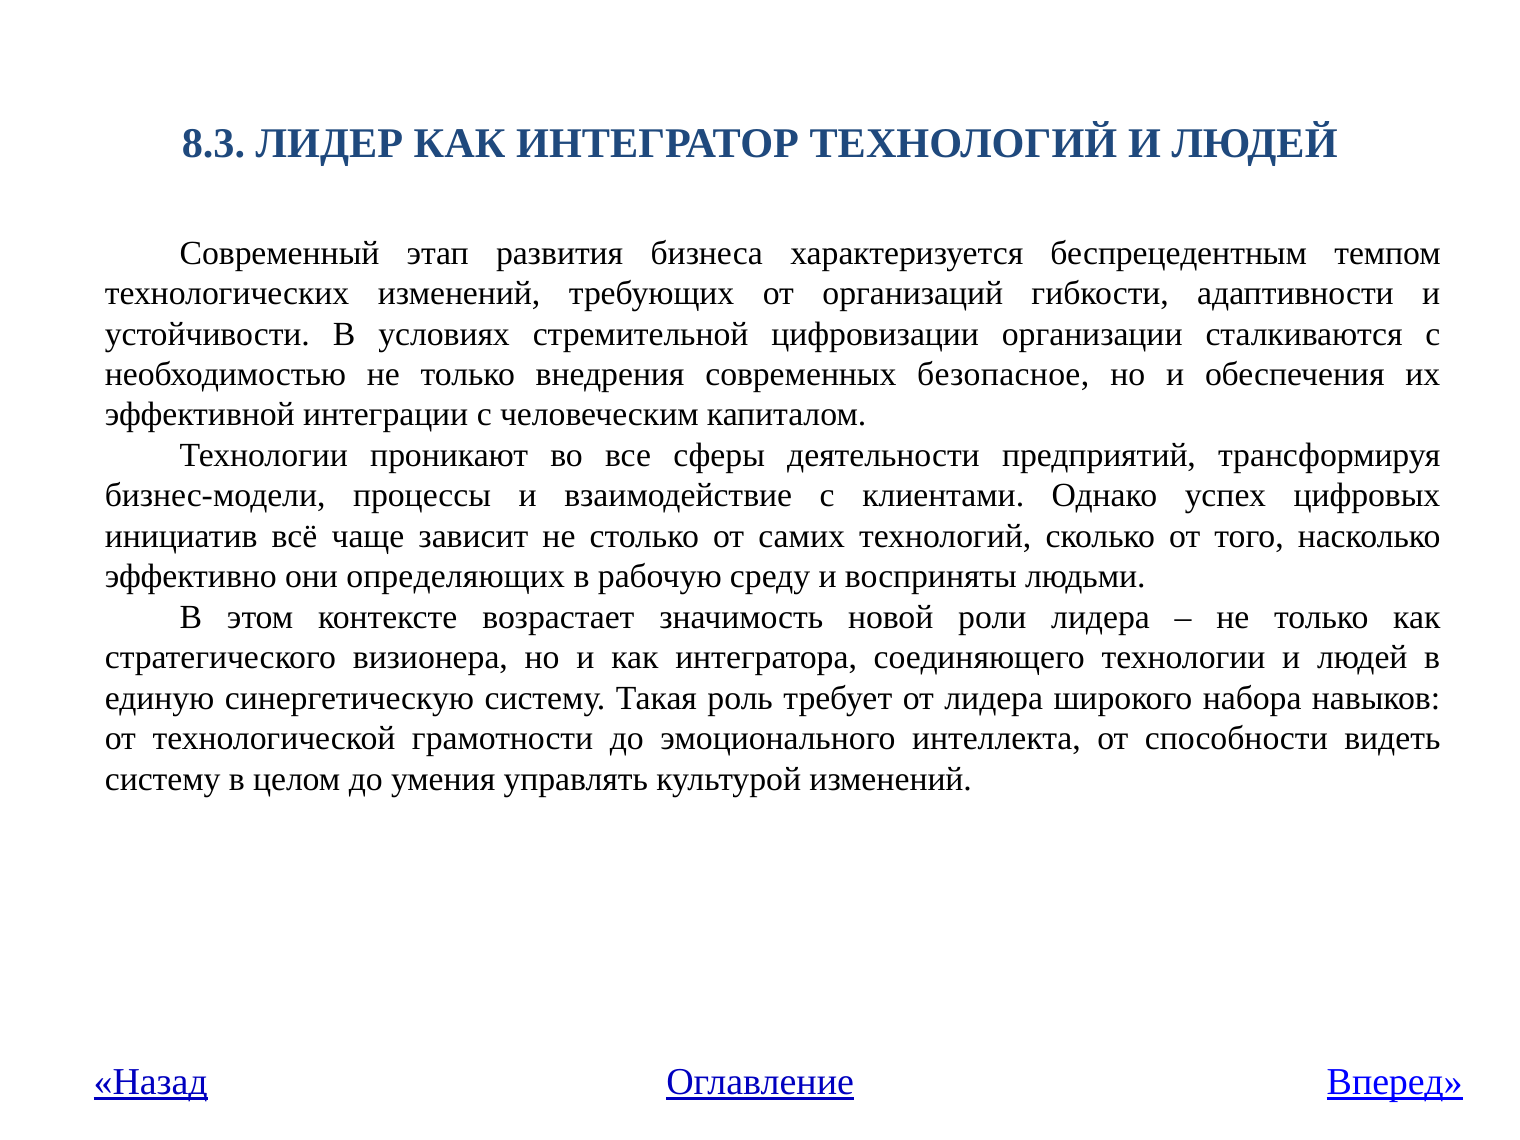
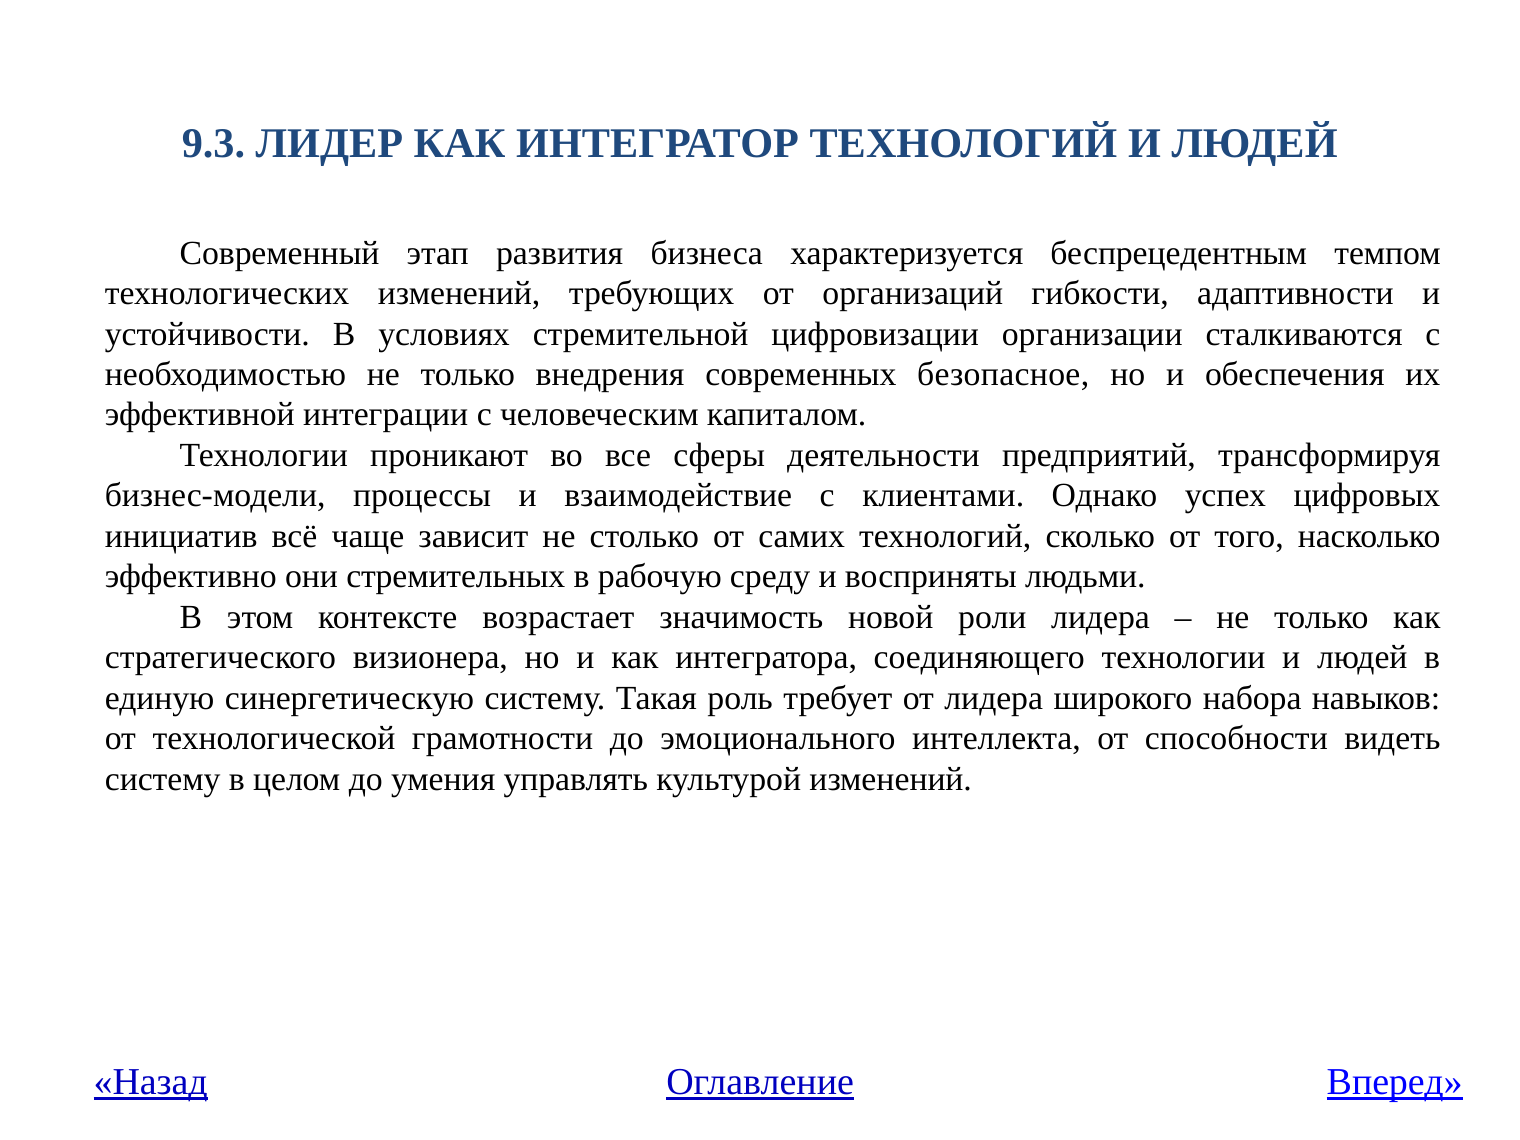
8.3: 8.3 -> 9.3 (214, 144)
определяющих: определяющих -> стремительных (456, 577)
